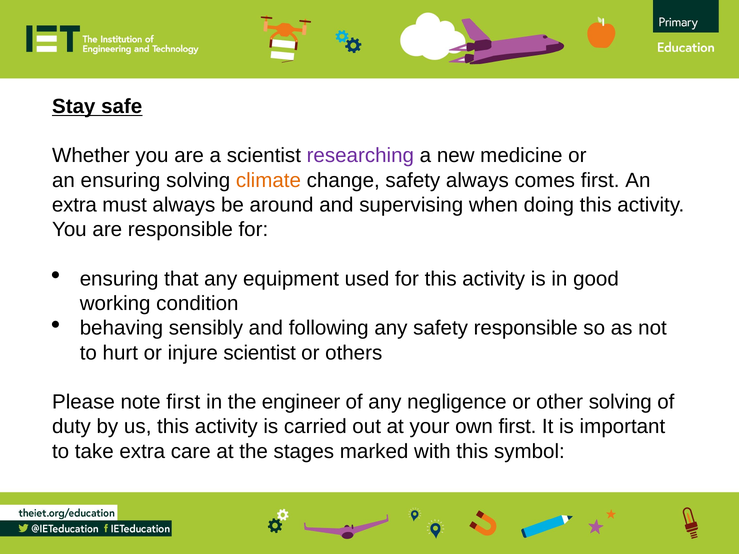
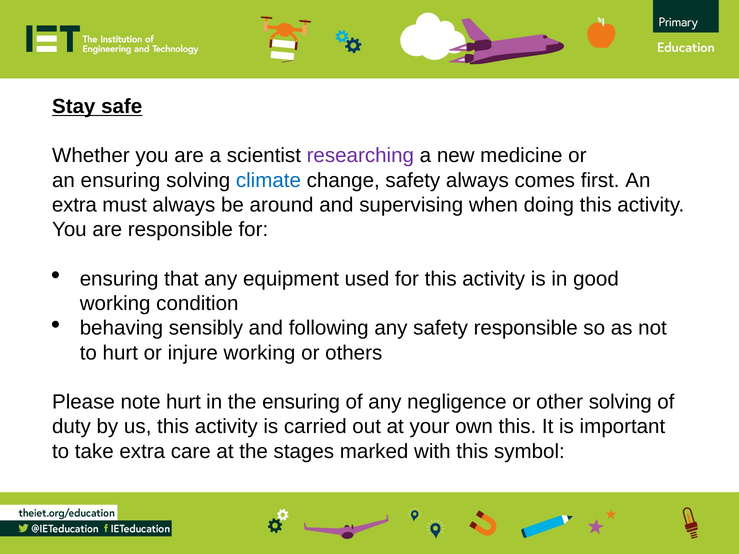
climate colour: orange -> blue (268, 180)
injure scientist: scientist -> working (259, 353)
note first: first -> hurt (183, 402)
the engineer: engineer -> ensuring (301, 402)
own first: first -> this (517, 427)
